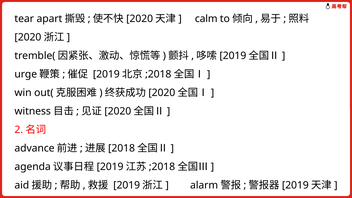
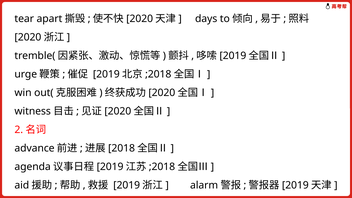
calm: calm -> days (206, 19)
